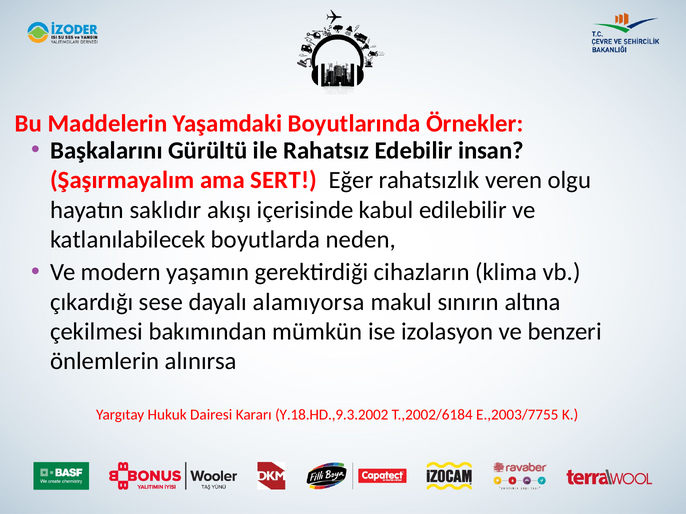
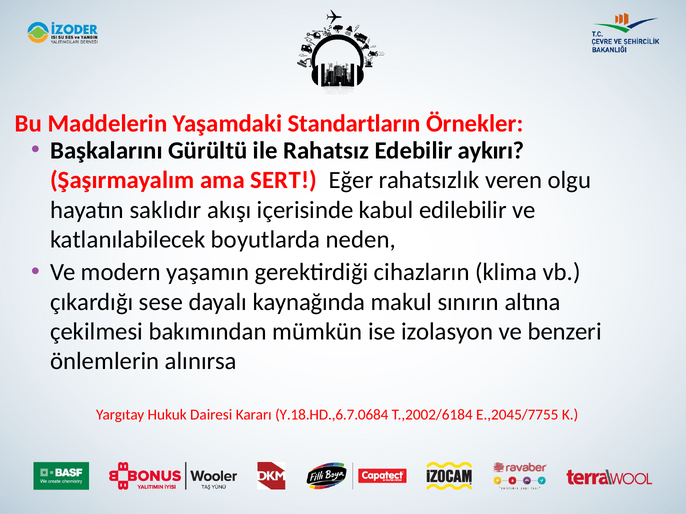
Boyutlarında: Boyutlarında -> Standartların (354, 124)
insan: insan -> aykırı (491, 151)
alamıyorsa: alamıyorsa -> kaynağında (309, 302)
Y.18.HD.,9.3.2002: Y.18.HD.,9.3.2002 -> Y.18.HD.,6.7.0684 (332, 415)
E.,2003/7755: E.,2003/7755 -> E.,2045/7755 (517, 415)
